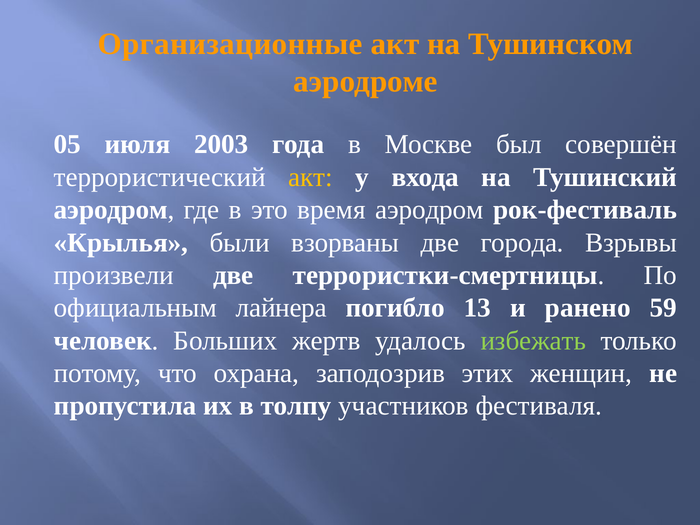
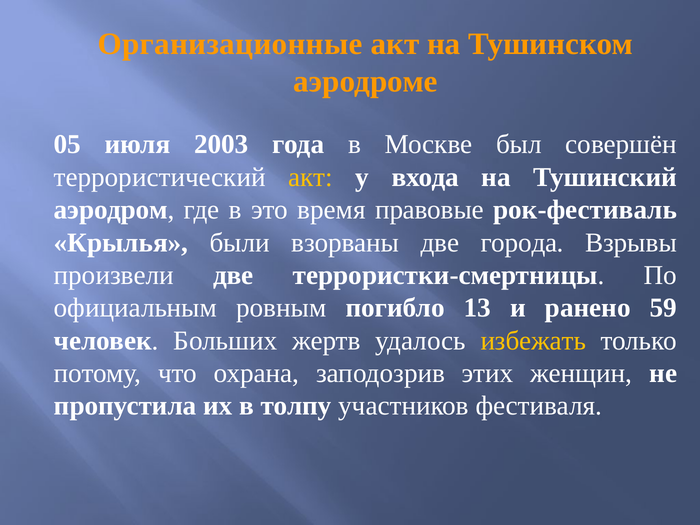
время аэродром: аэродром -> правовые (429, 210)
лайнера: лайнера -> ровным (281, 308)
избежать colour: light green -> yellow (533, 341)
